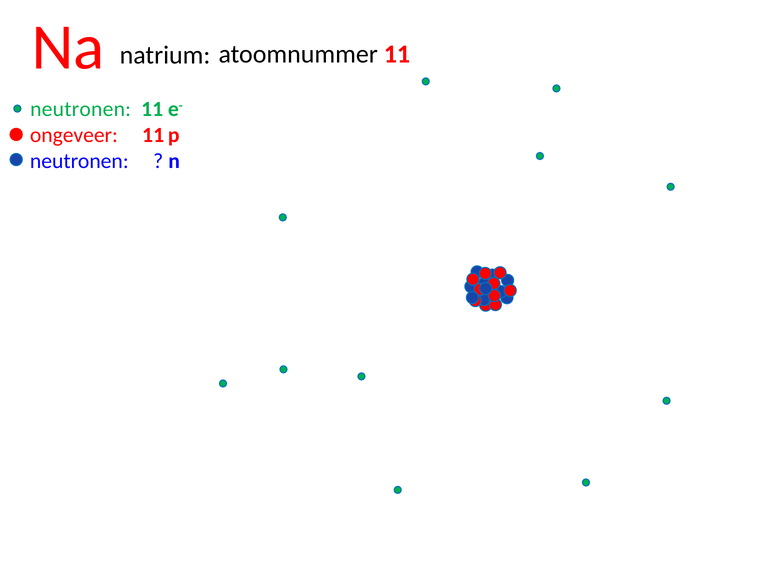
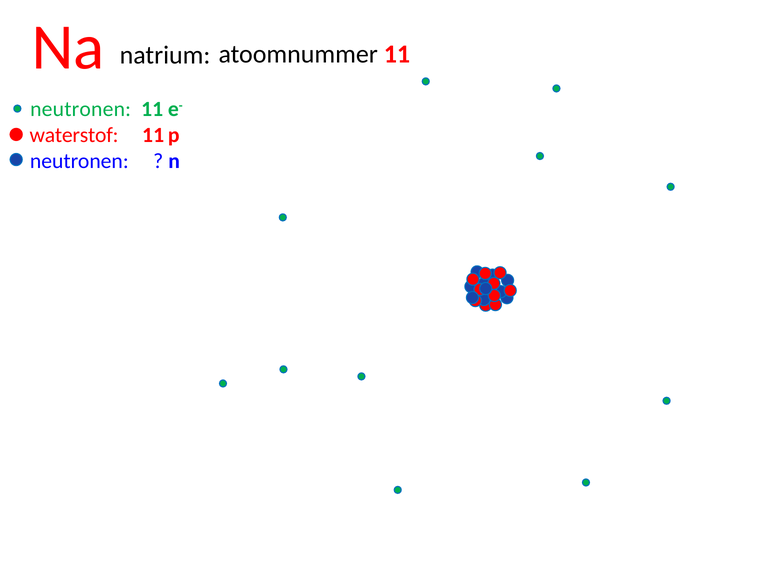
ongeveer: ongeveer -> waterstof (74, 135)
